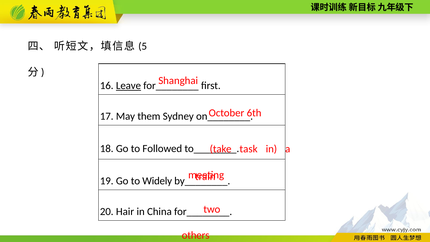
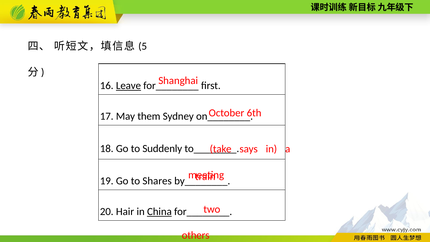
Followed: Followed -> Suddenly (162, 149)
task: task -> says (249, 149)
Widely: Widely -> Shares (157, 181)
China underline: none -> present (159, 212)
